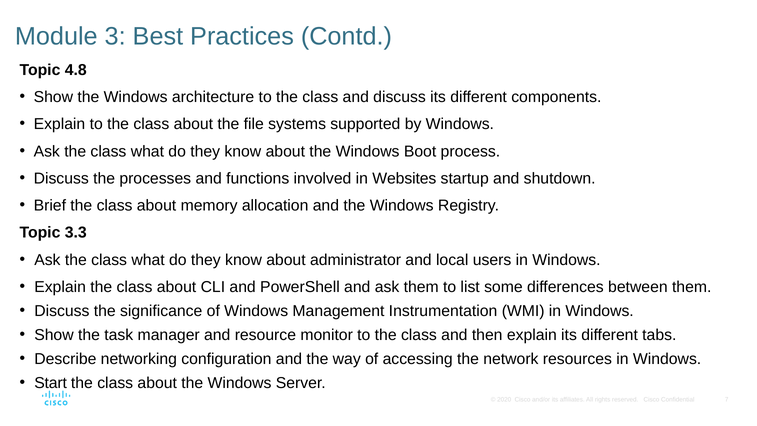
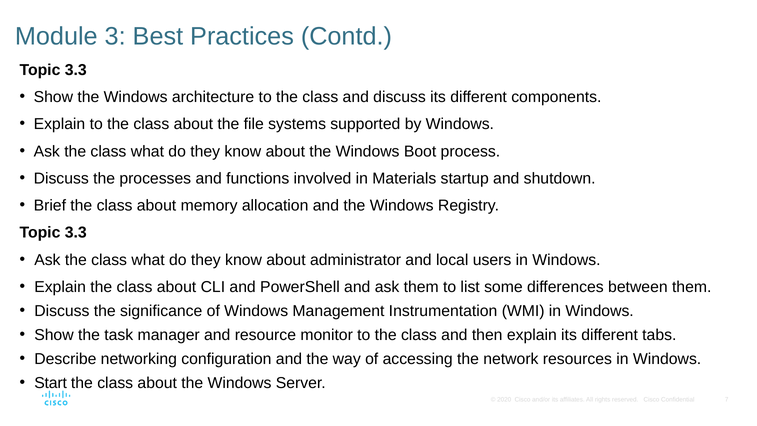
4.8: 4.8 -> 3.3 (76, 70)
Websites: Websites -> Materials (404, 178)
